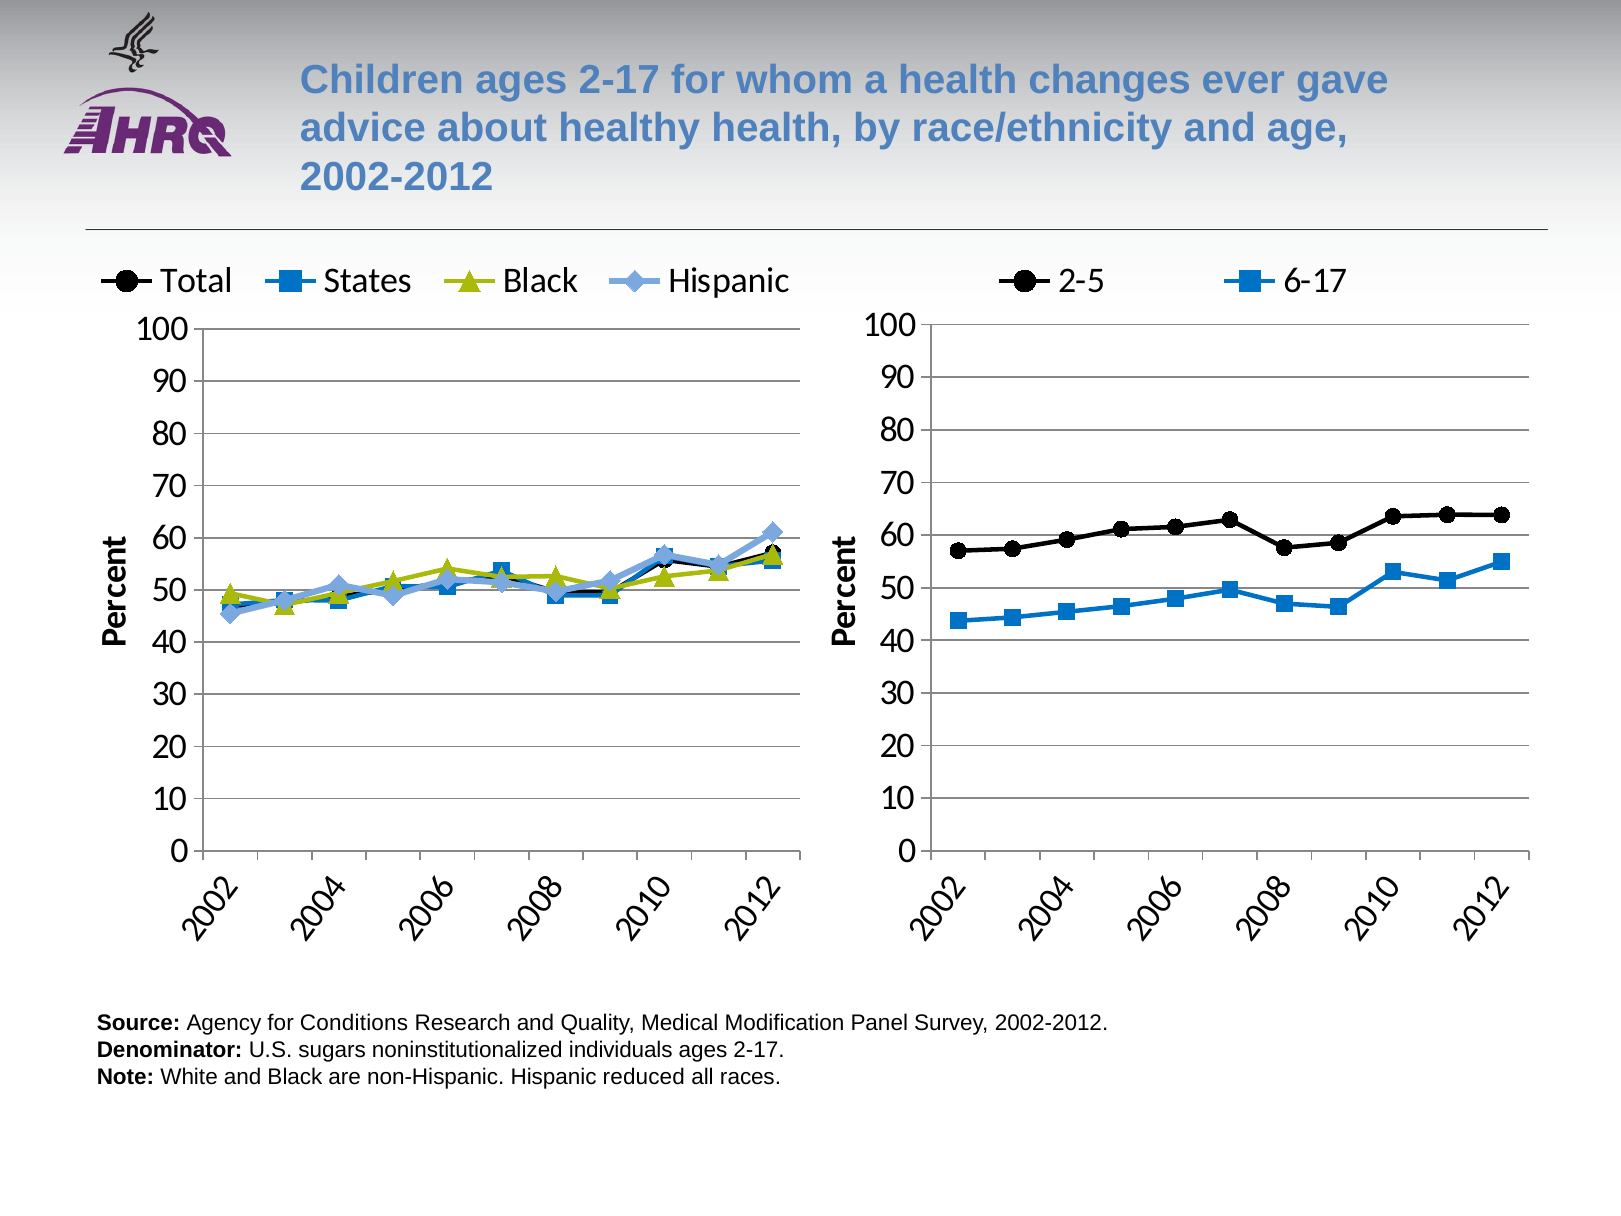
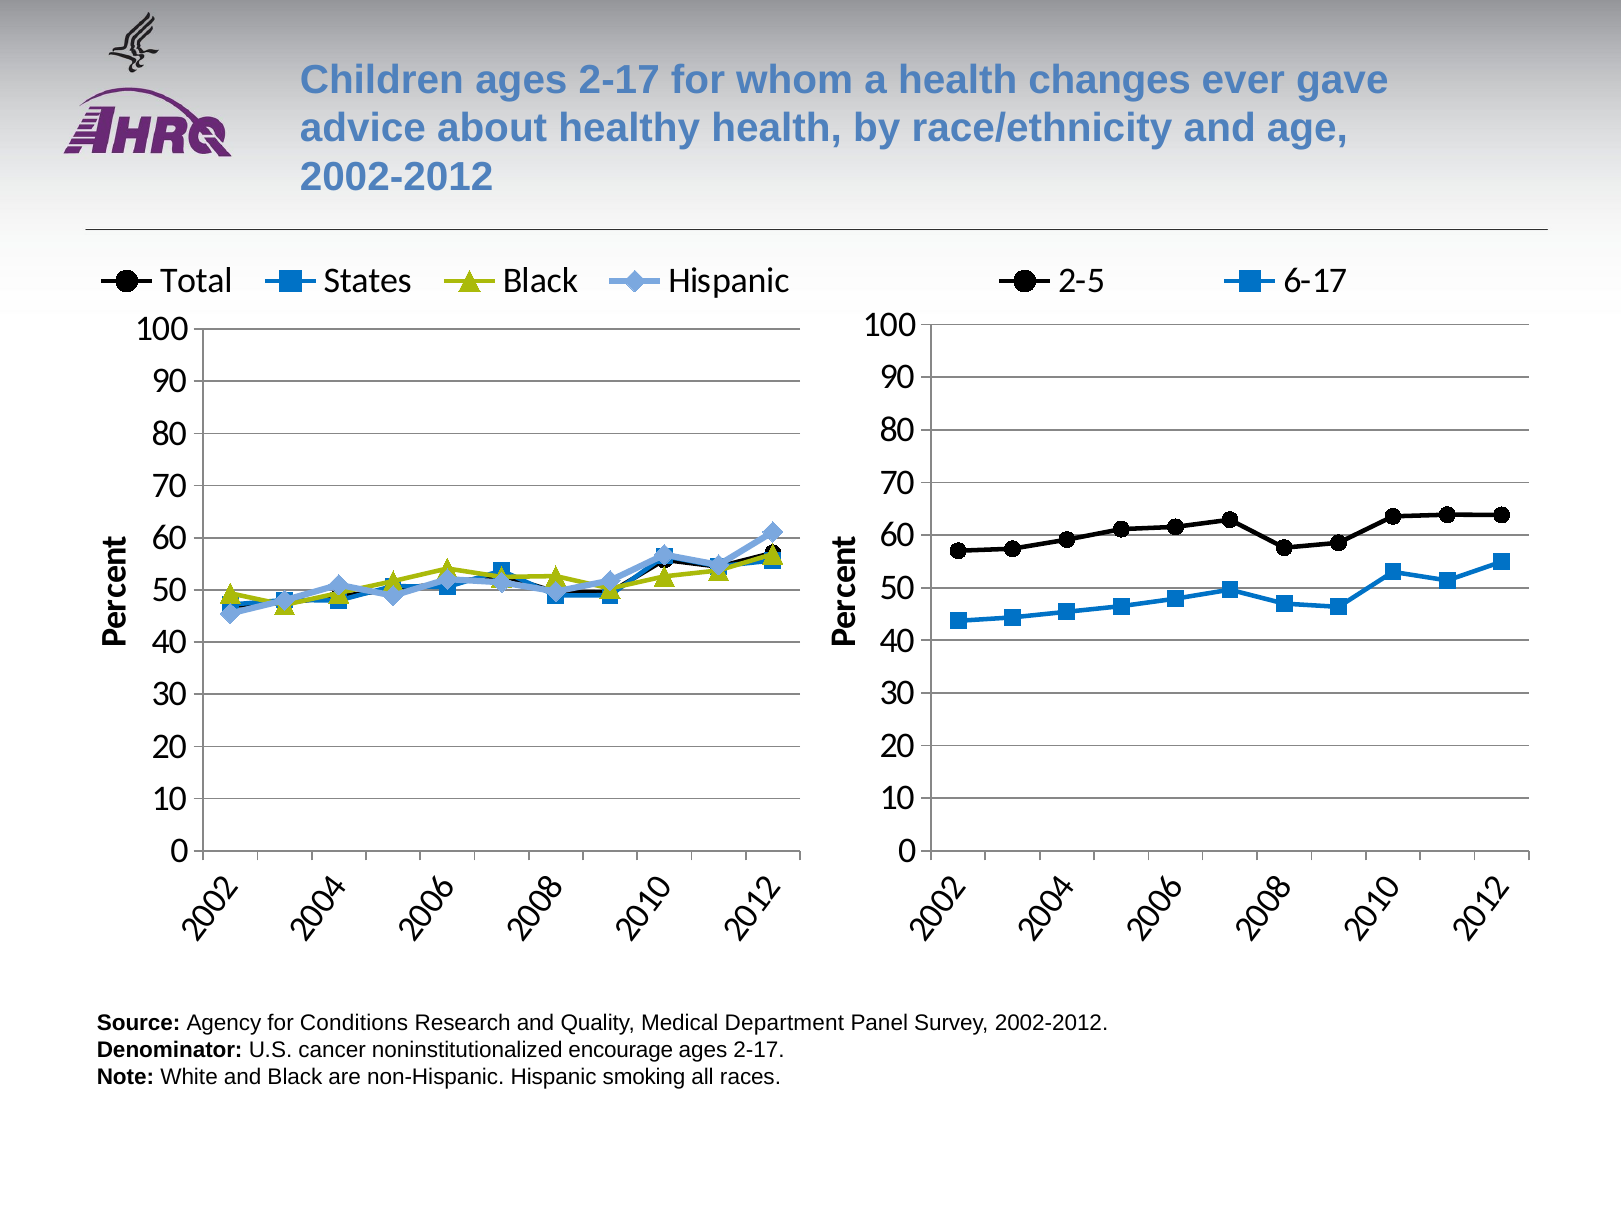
Modification: Modification -> Department (784, 1023)
sugars: sugars -> cancer (332, 1050)
individuals: individuals -> encourage (621, 1050)
reduced: reduced -> smoking (644, 1077)
